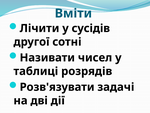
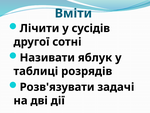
чисел: чисел -> яблук (95, 57)
